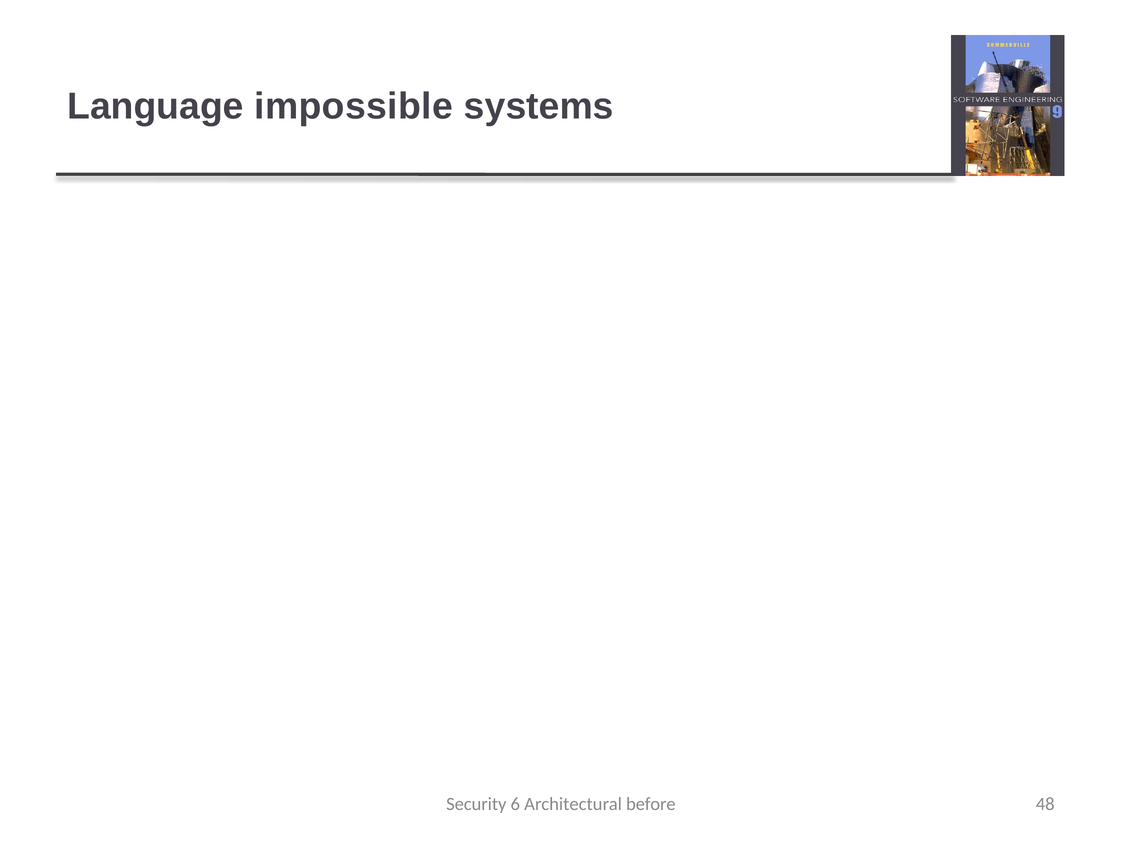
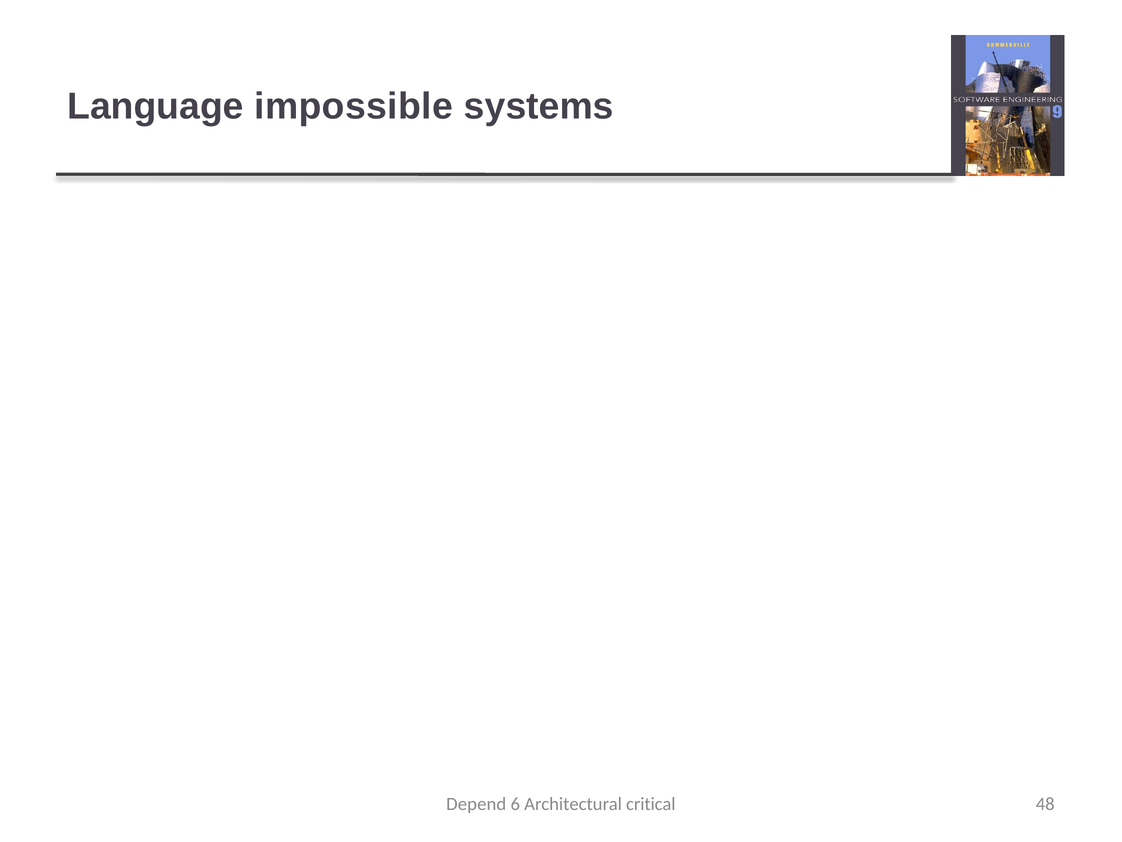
Security: Security -> Depend (476, 803)
before: before -> critical (651, 803)
